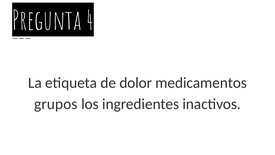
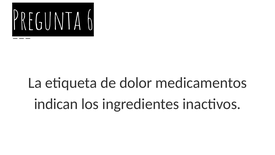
4: 4 -> 6 (90, 21)
grupos: grupos -> indican (56, 104)
